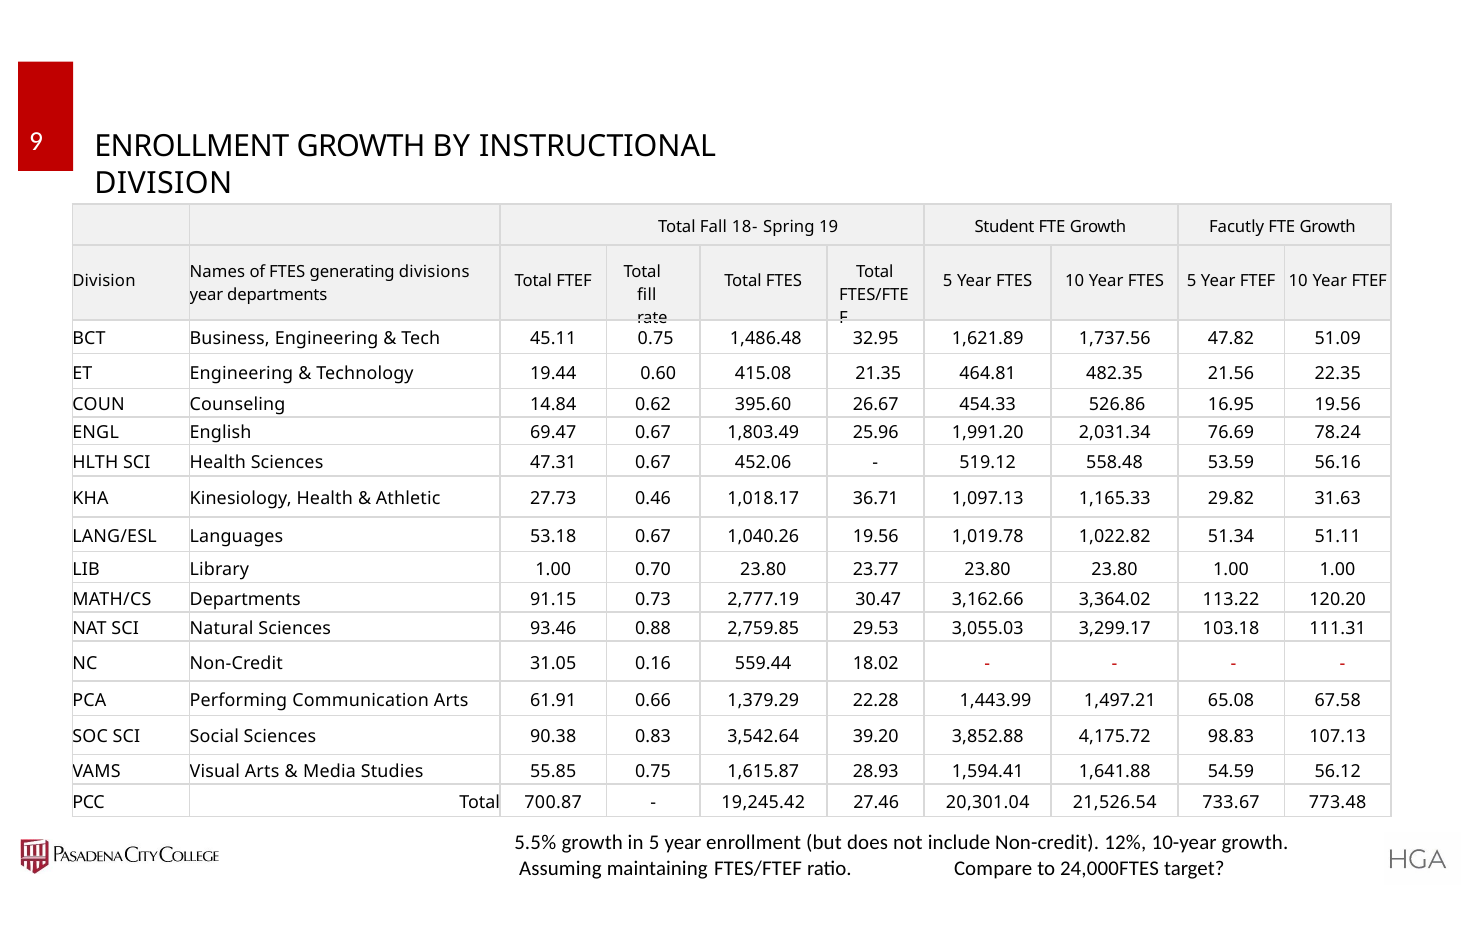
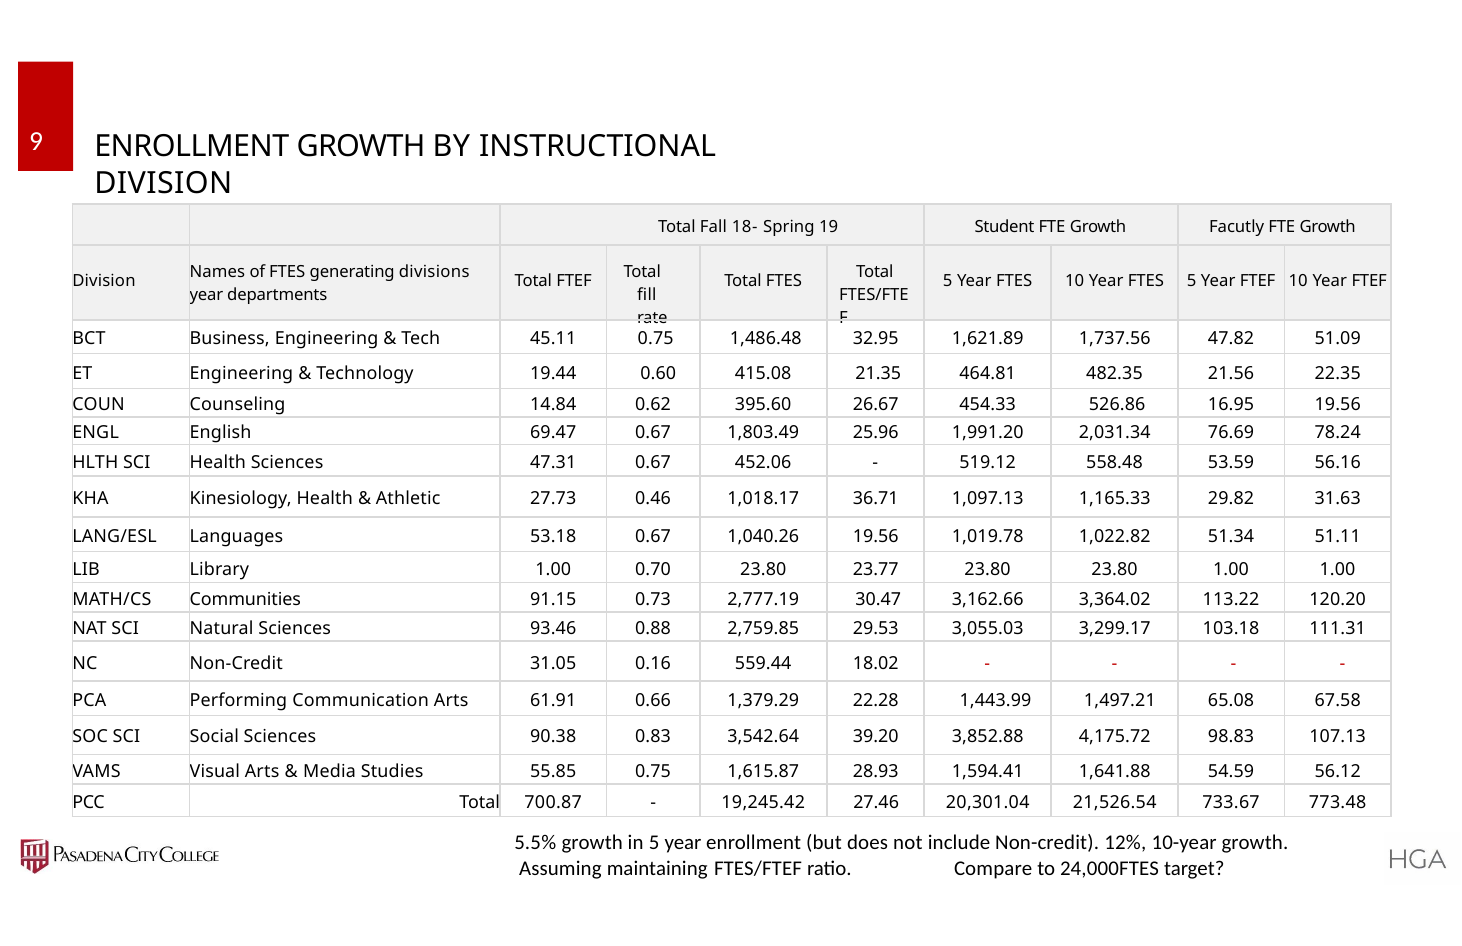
MATH/CS Departments: Departments -> Communities (245, 600)
